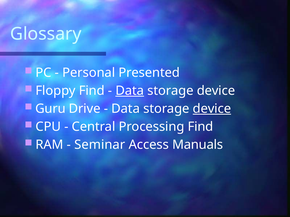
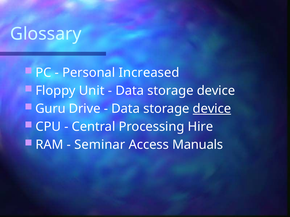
Presented: Presented -> Increased (149, 73)
Floppy Find: Find -> Unit (92, 91)
Data underline: present -> none (130, 91)
Processing Find: Find -> Hire (200, 127)
